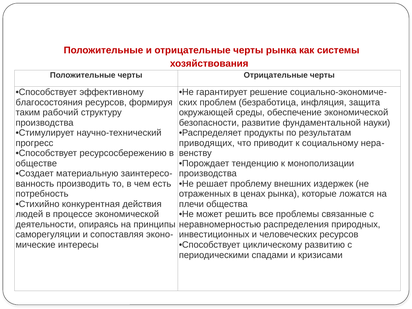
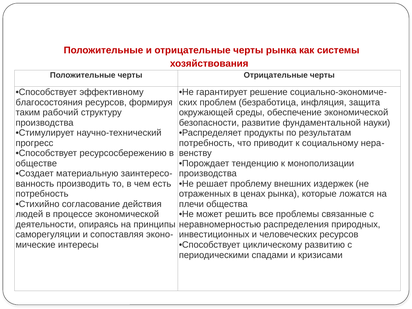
приводящих: приводящих -> потребность (207, 143)
конкурентная: конкурентная -> согласование (91, 204)
